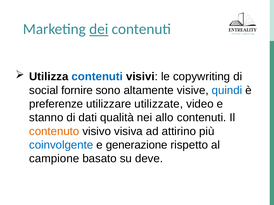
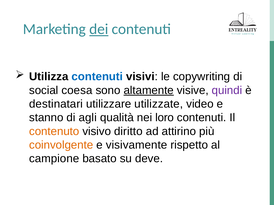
fornire: fornire -> coesa (77, 90)
altamente underline: none -> present (149, 90)
quindi colour: blue -> purple (227, 90)
preferenze: preferenze -> destinatari (56, 104)
dati: dati -> agli (88, 118)
allo: allo -> loro (165, 118)
visiva: visiva -> diritto (128, 132)
coinvolgente colour: blue -> orange (61, 145)
generazione: generazione -> visivamente (137, 145)
